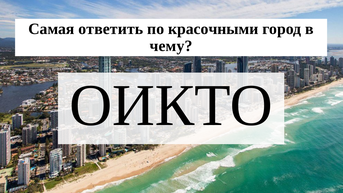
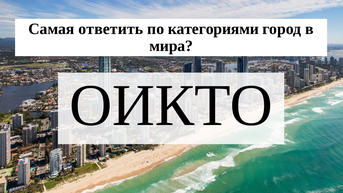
красочными: красочными -> категориями (213, 29)
чему: чему -> мира (171, 46)
